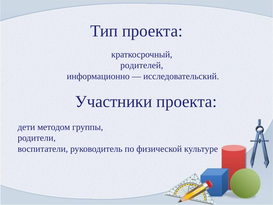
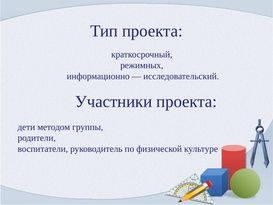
родителей: родителей -> режимных (142, 65)
